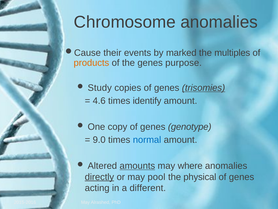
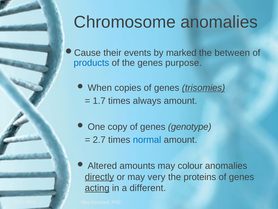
multiples: multiples -> between (232, 53)
products colour: orange -> blue (91, 63)
Study: Study -> When (100, 88)
4.6: 4.6 -> 1.7 (99, 101)
identify: identify -> always (147, 101)
9.0: 9.0 -> 2.7 (99, 139)
amounts underline: present -> none (137, 165)
where: where -> colour (190, 165)
pool: pool -> very (156, 177)
physical: physical -> proteins (200, 177)
acting underline: none -> present (97, 188)
